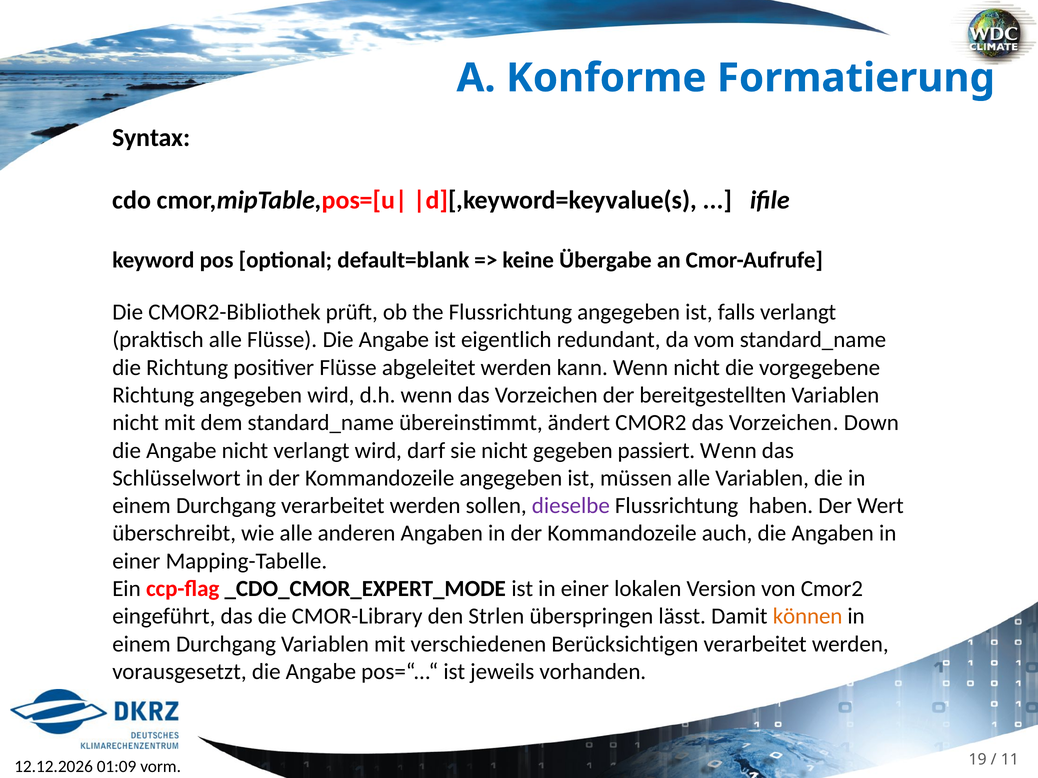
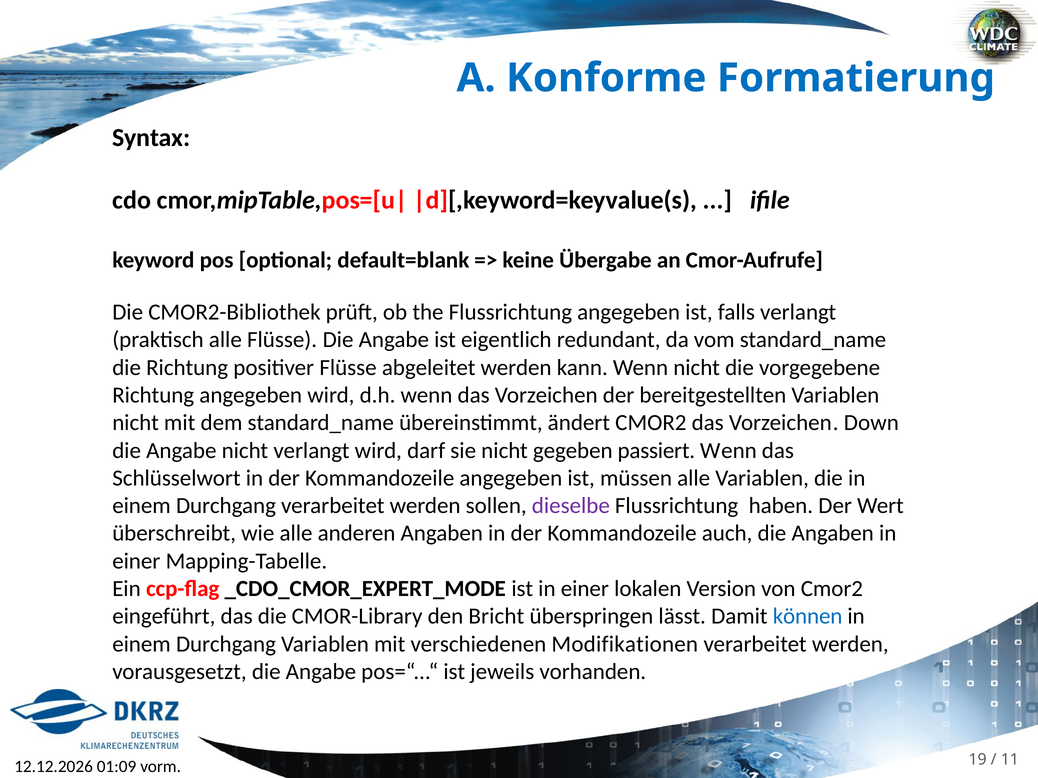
Strlen: Strlen -> Bricht (496, 617)
können colour: orange -> blue (808, 617)
Berücksichtigen: Berücksichtigen -> Modifikationen (625, 644)
